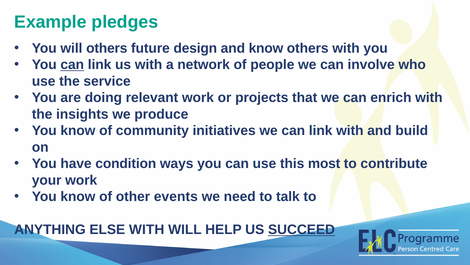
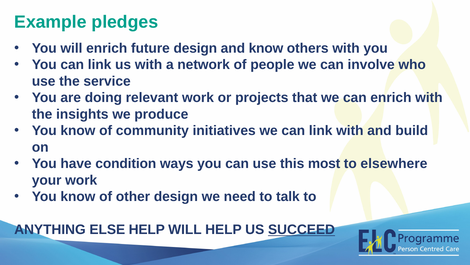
will others: others -> enrich (107, 48)
can underline: present -> none (72, 65)
contribute: contribute -> elsewhere (394, 163)
other events: events -> design (176, 196)
ELSE WITH: WITH -> HELP (147, 229)
